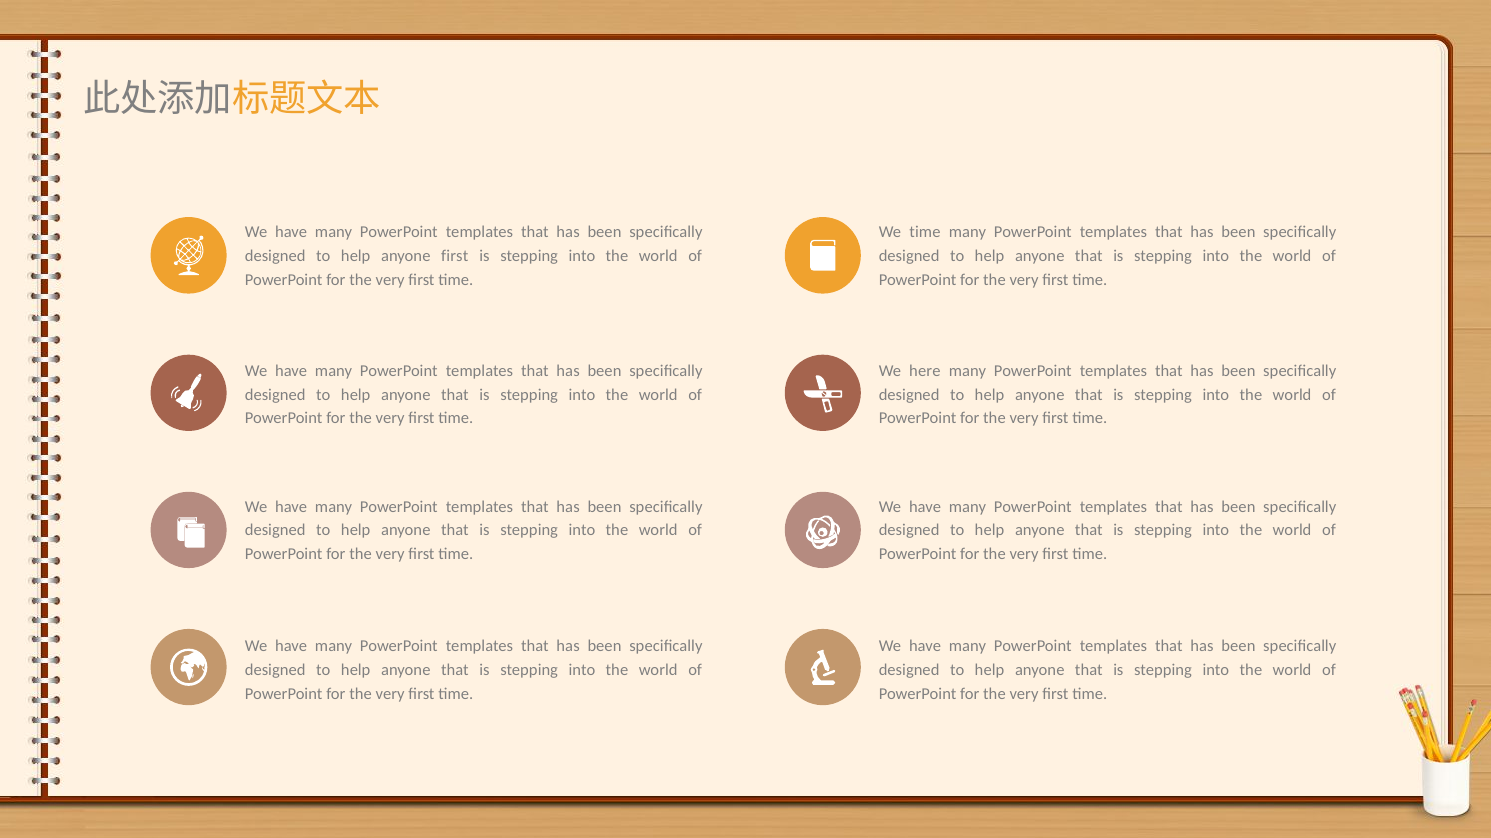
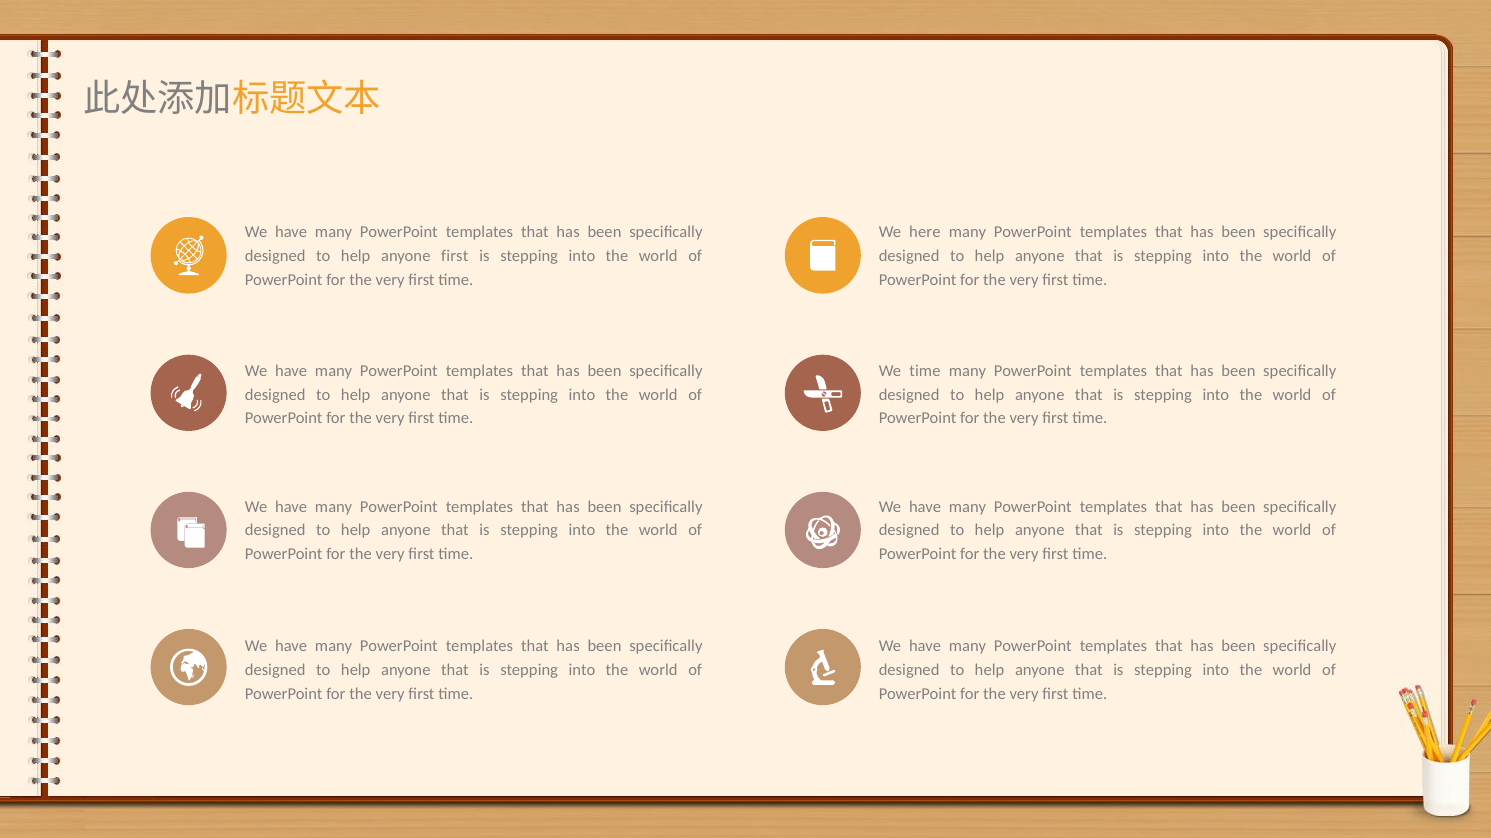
We time: time -> here (925, 233)
We here: here -> time (925, 371)
